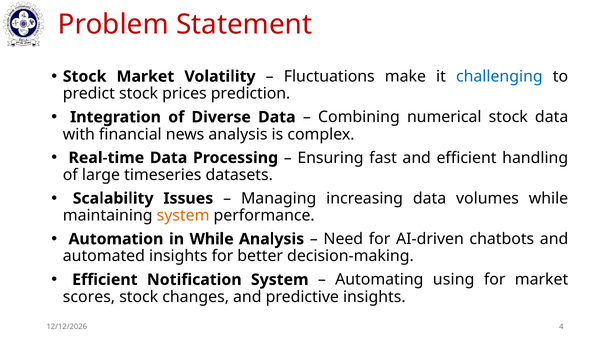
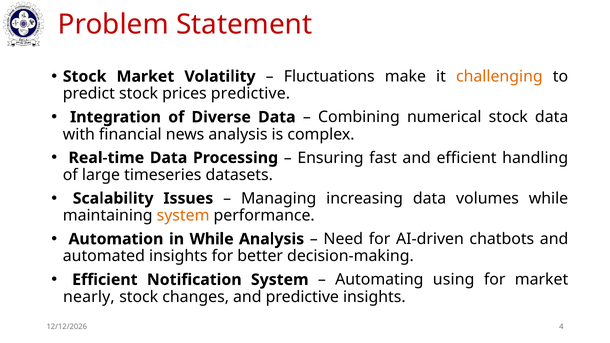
challenging colour: blue -> orange (499, 77)
prices prediction: prediction -> predictive (250, 94)
scores: scores -> nearly (89, 297)
